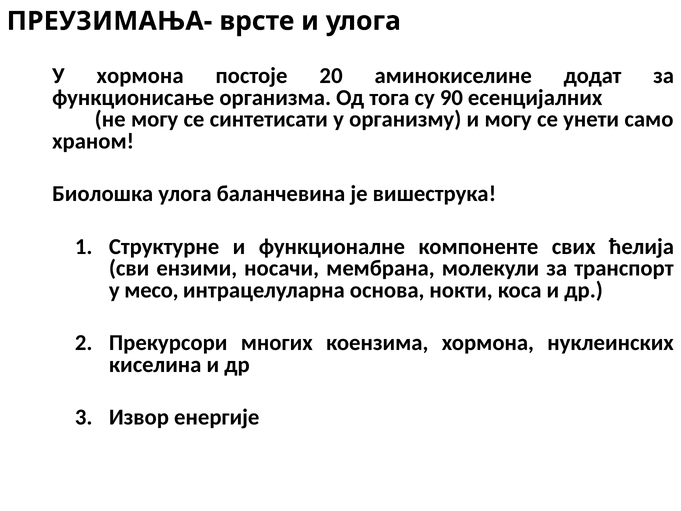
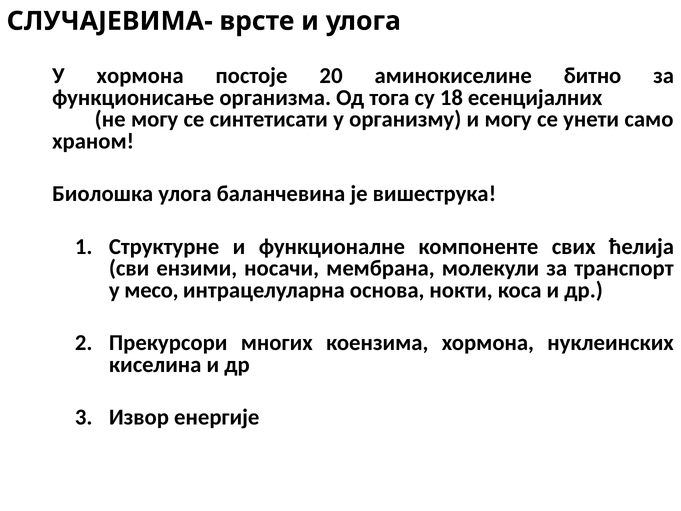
ПРЕУЗИМАЊА-: ПРЕУЗИМАЊА- -> СЛУЧАЈЕВИМА- (110, 21)
додат: додат -> битно (593, 76)
90: 90 -> 18 (451, 98)
